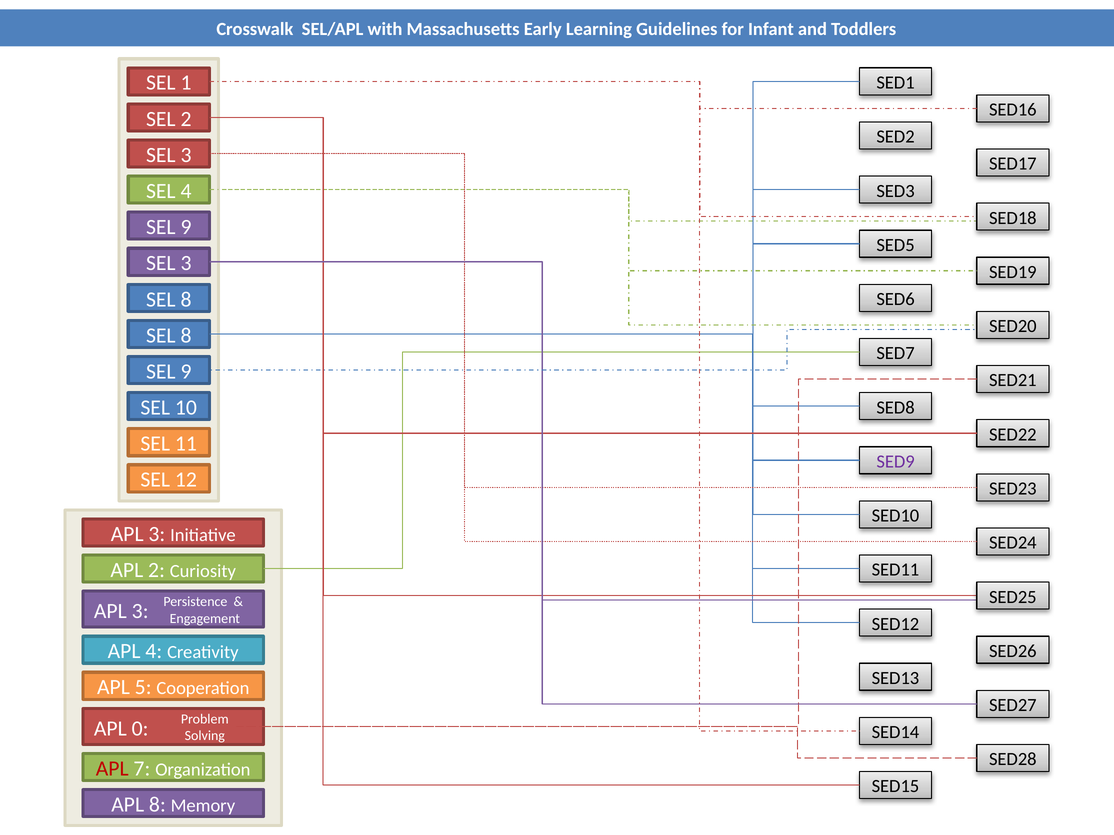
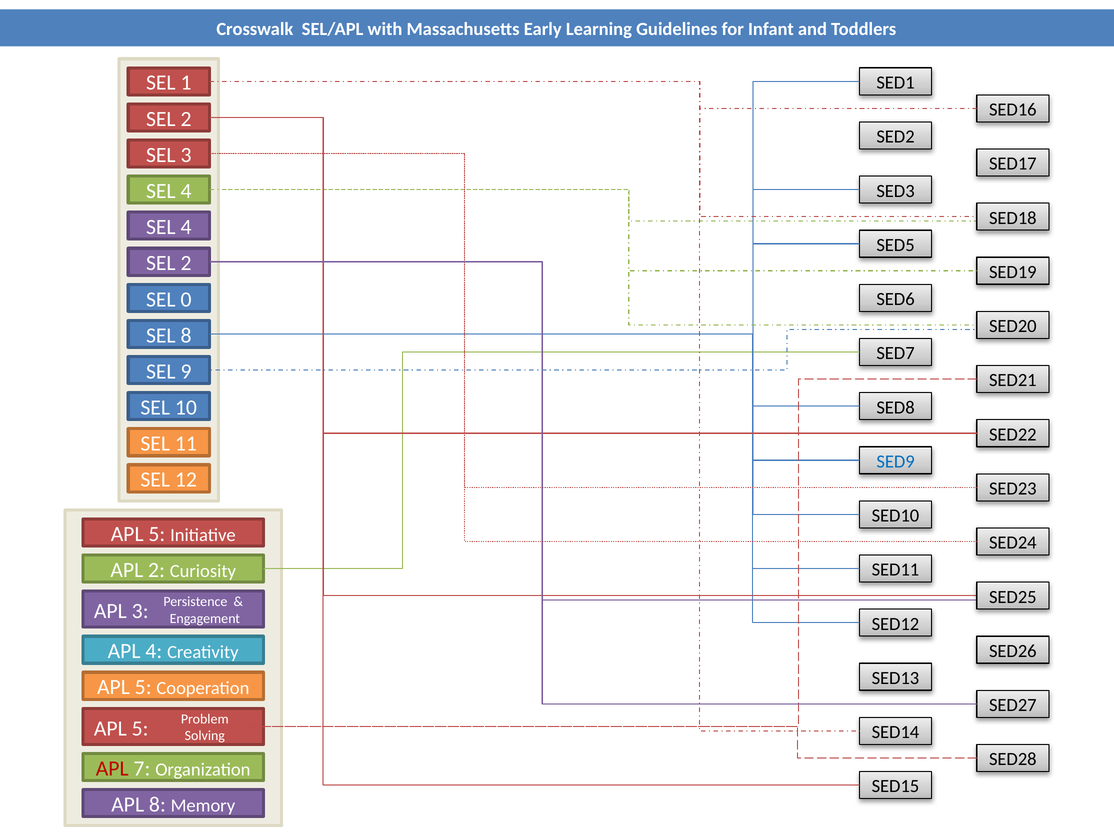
9: 9 -> 4 (186, 227)
3: 3 -> 2 (186, 263)
8: 8 -> 0 (186, 300)
SED9 colour: purple -> blue (896, 462)
3: 3 -> 5 (157, 534)
0: 0 -> 5 (140, 729)
